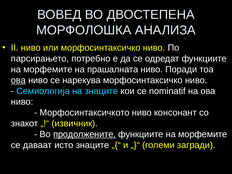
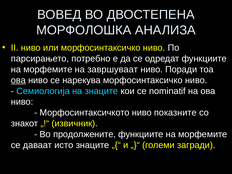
прашалната: прашалната -> завршуваат (113, 69)
консонант: консонант -> показните (175, 113)
продолжените underline: present -> none (85, 134)
